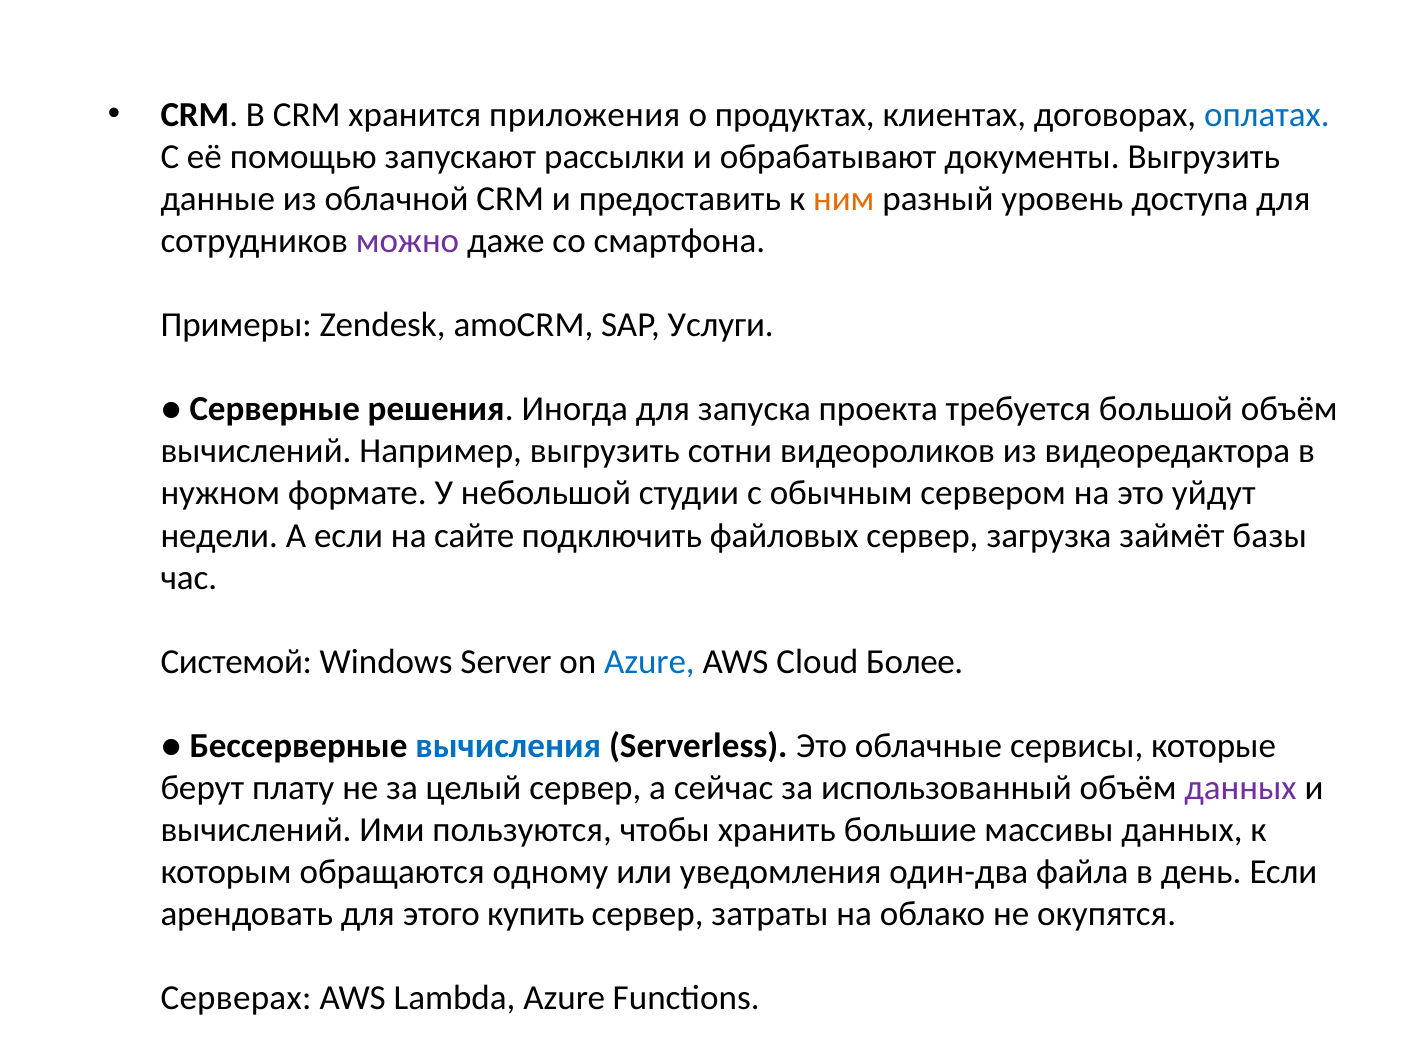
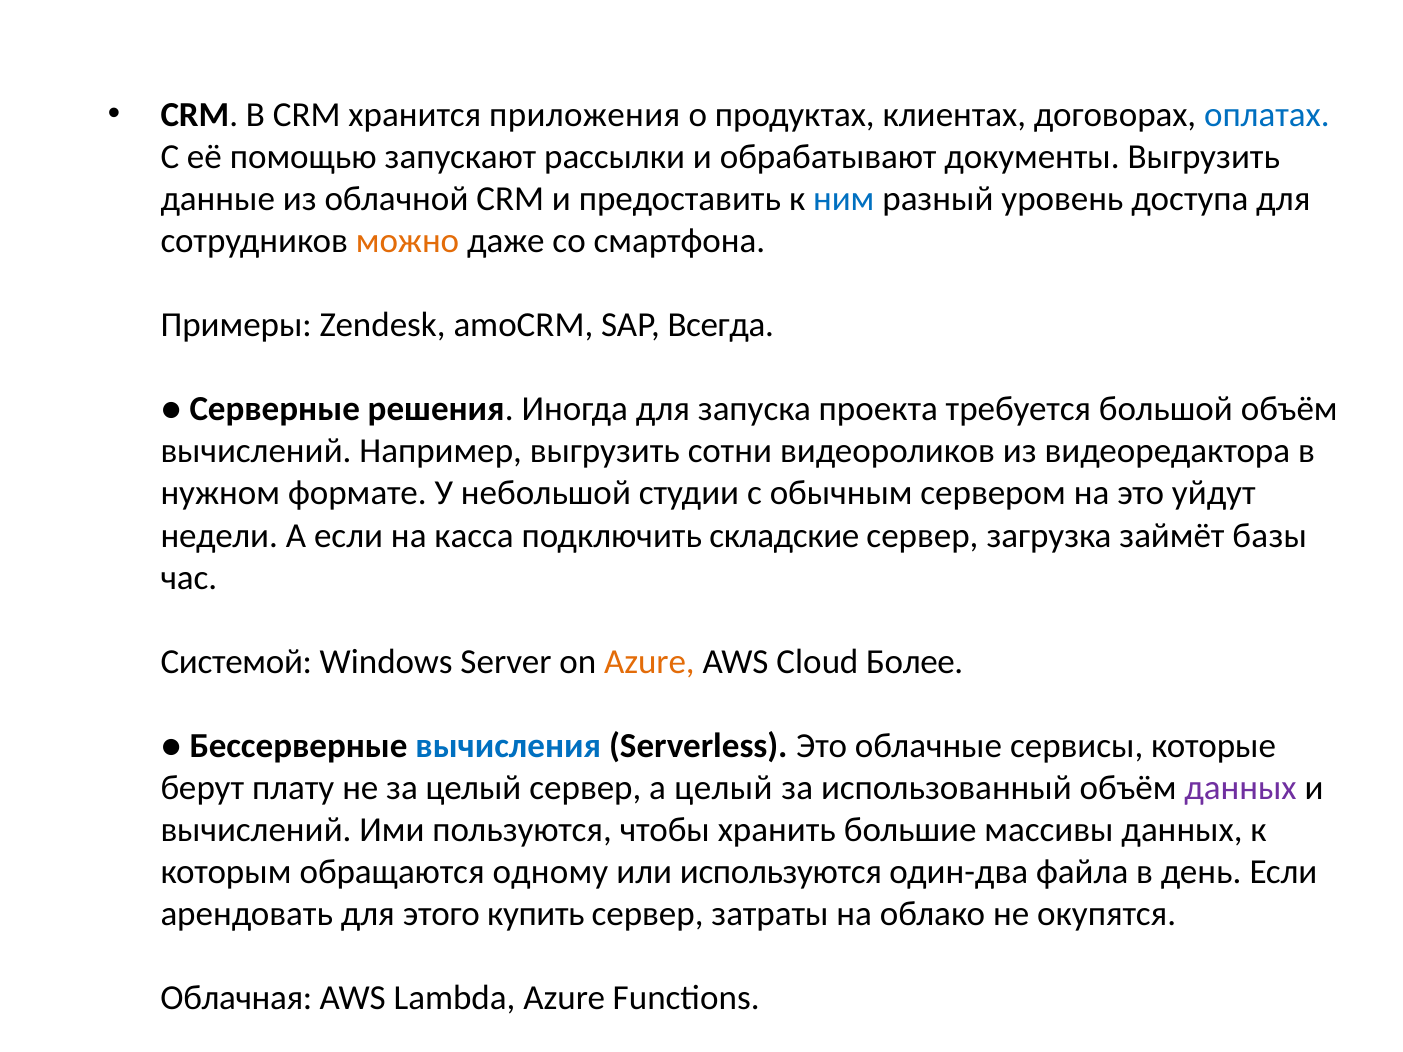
ним colour: orange -> blue (844, 199)
можно colour: purple -> orange (408, 241)
Услуги: Услуги -> Всегда (721, 325)
сайте: сайте -> касса (474, 536)
файловых: файловых -> складские (784, 536)
Azure colour: blue -> orange (649, 662)
а сейчас: сейчас -> целый (723, 788)
уведомления: уведомления -> используются (781, 872)
Серверах: Серверах -> Облачная (236, 999)
